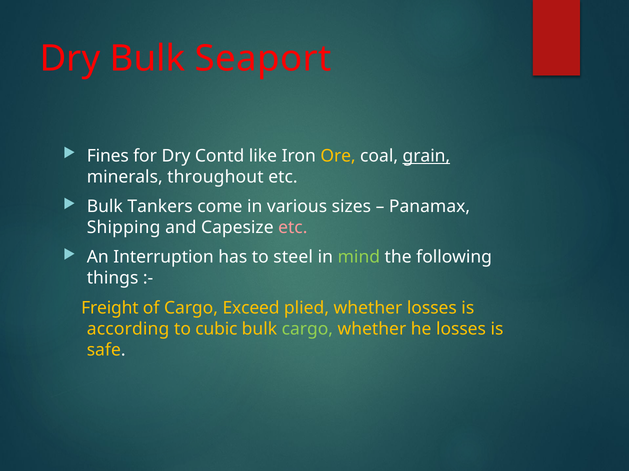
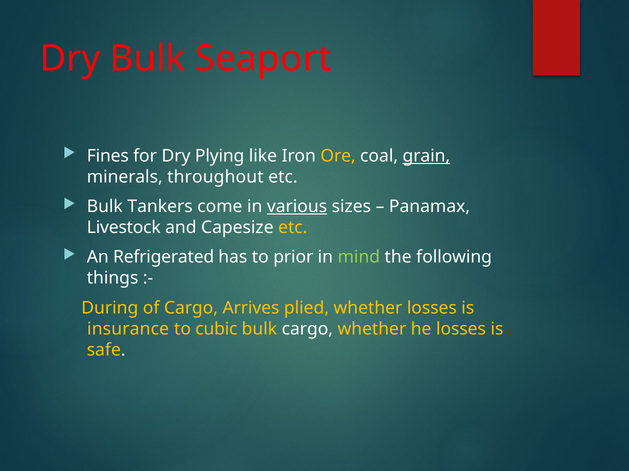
Contd: Contd -> Plying (220, 156)
various underline: none -> present (297, 207)
Shipping: Shipping -> Livestock (124, 228)
etc colour: pink -> yellow (293, 228)
Interruption: Interruption -> Refrigerated (164, 258)
steel: steel -> prior (293, 258)
Freight: Freight -> During (110, 308)
Exceed: Exceed -> Arrives (251, 308)
according: according -> insurance (128, 329)
cargo colour: light green -> white (307, 329)
